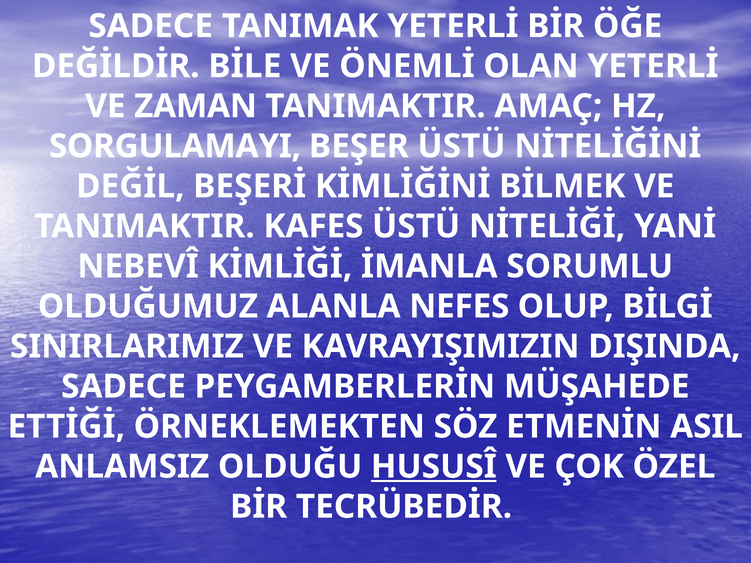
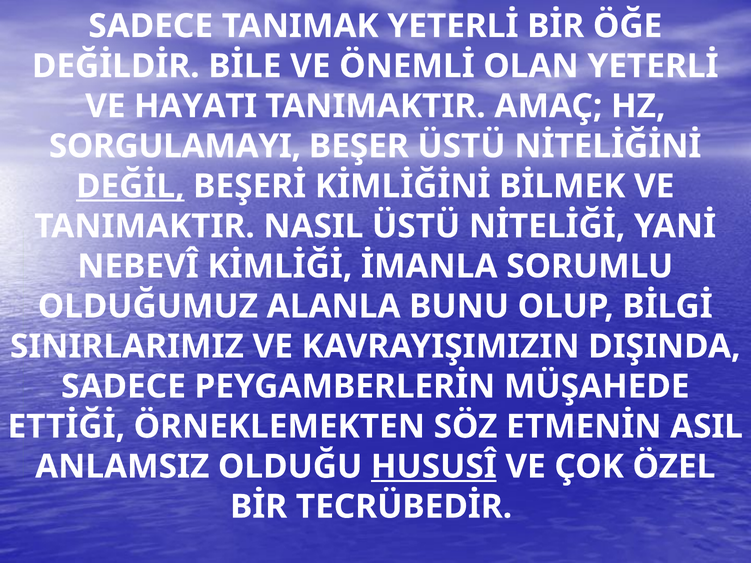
ZAMAN: ZAMAN -> HAYATI (196, 106)
DEĞİL underline: none -> present (130, 186)
KAFES: KAFES -> NASIL (313, 226)
NEFES: NEFES -> BUNU (459, 307)
